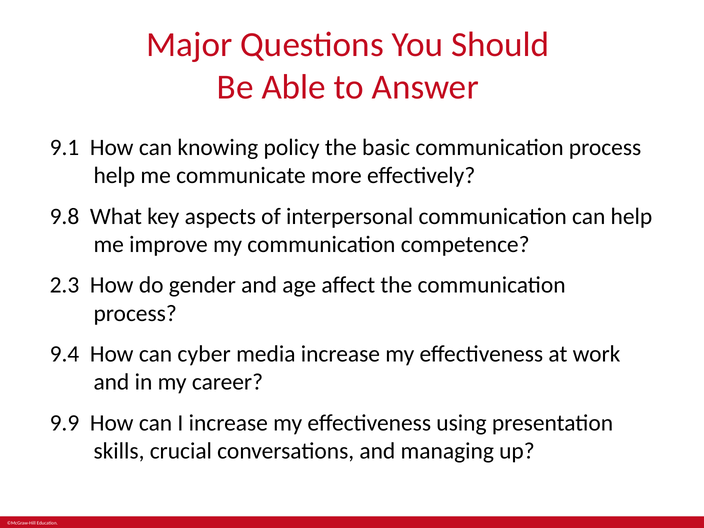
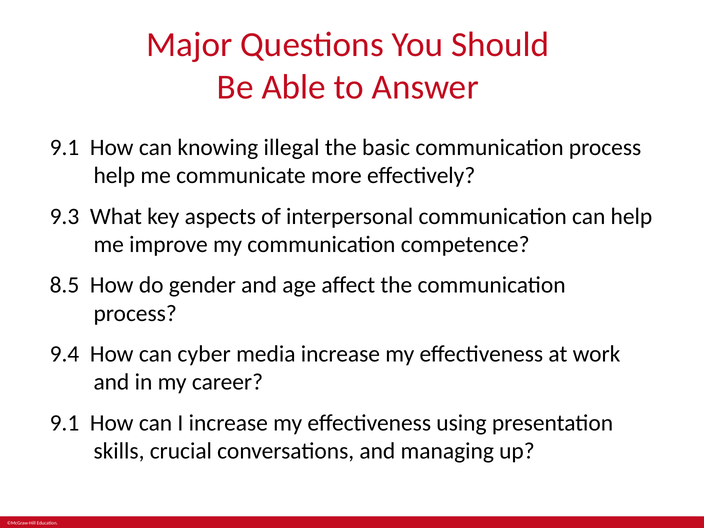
policy: policy -> illegal (292, 148)
9.8: 9.8 -> 9.3 (64, 216)
2.3: 2.3 -> 8.5 (64, 285)
9.9: 9.9 -> 9.1 (64, 423)
